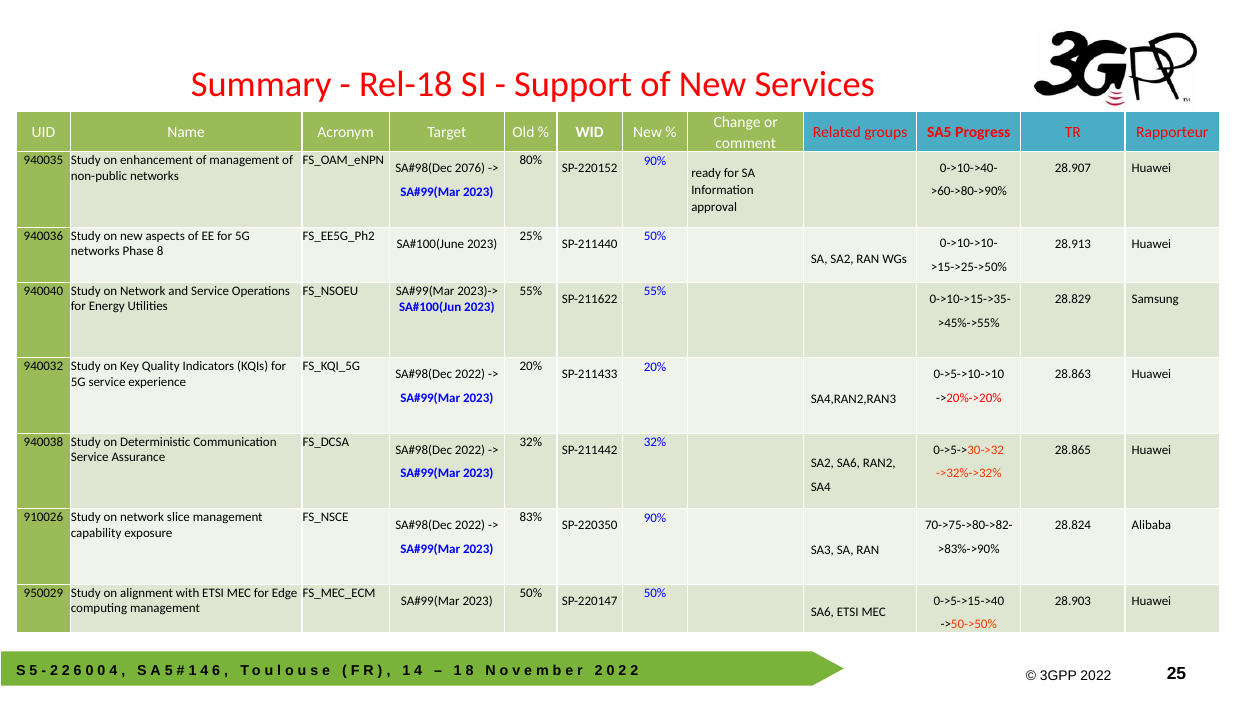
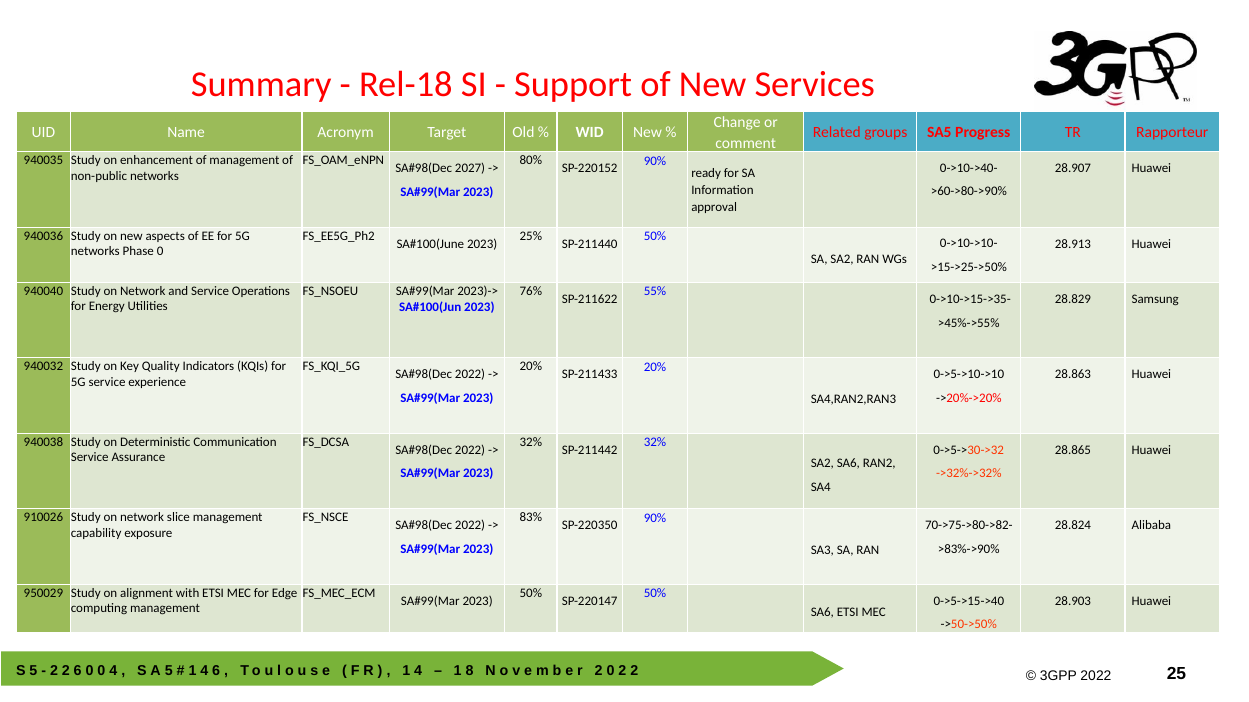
2076: 2076 -> 2027 (470, 169)
Phase 8: 8 -> 0 (160, 252)
55%: 55% -> 76% (531, 291)
